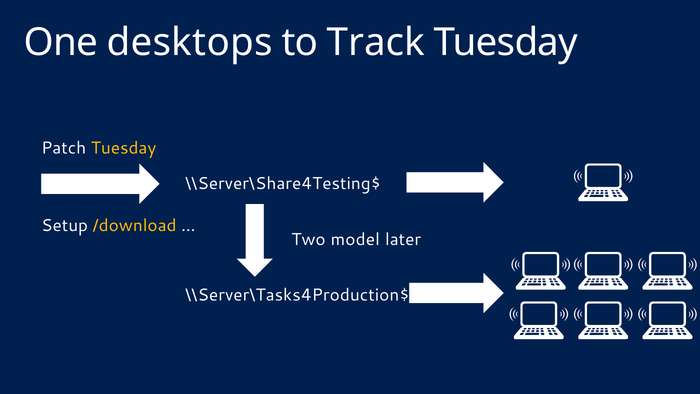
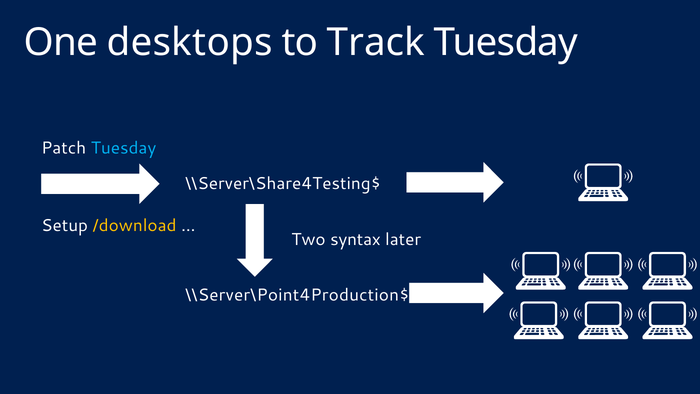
Tuesday colour: yellow -> light blue (124, 148)
model: model -> syntax (355, 239)
\\Server\Tasks4Production$: \\Server\Tasks4Production$ -> \\Server\Point4Production$ (297, 295)
